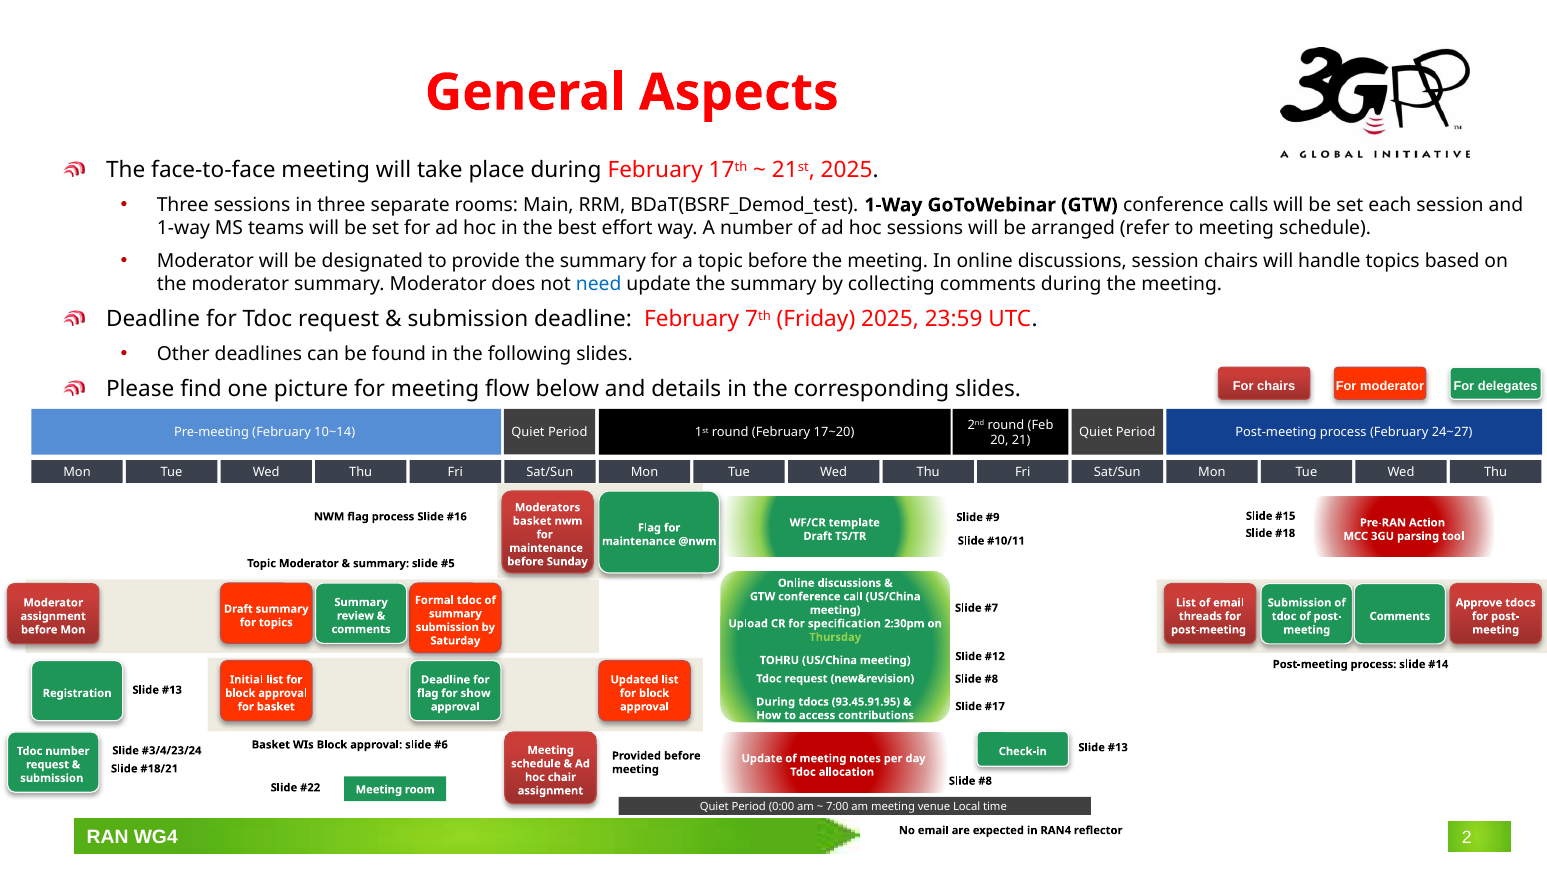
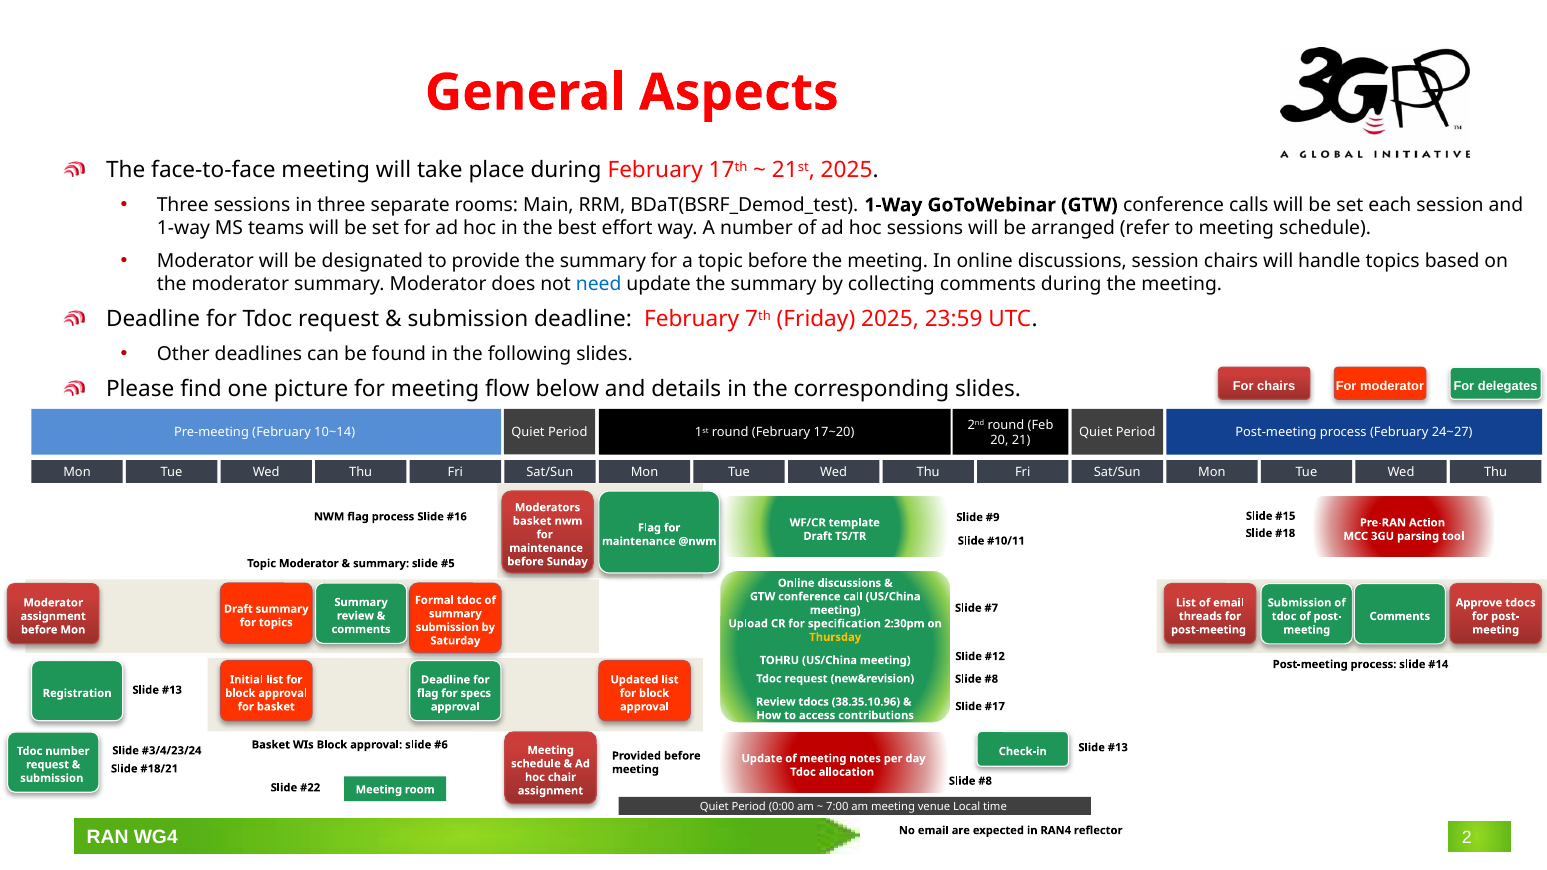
Thursday colour: light green -> yellow (835, 637)
show: show -> specs (476, 693)
During: During -> Review (776, 702)
93.45.91.95: 93.45.91.95 -> 38.35.10.96 (866, 702)
